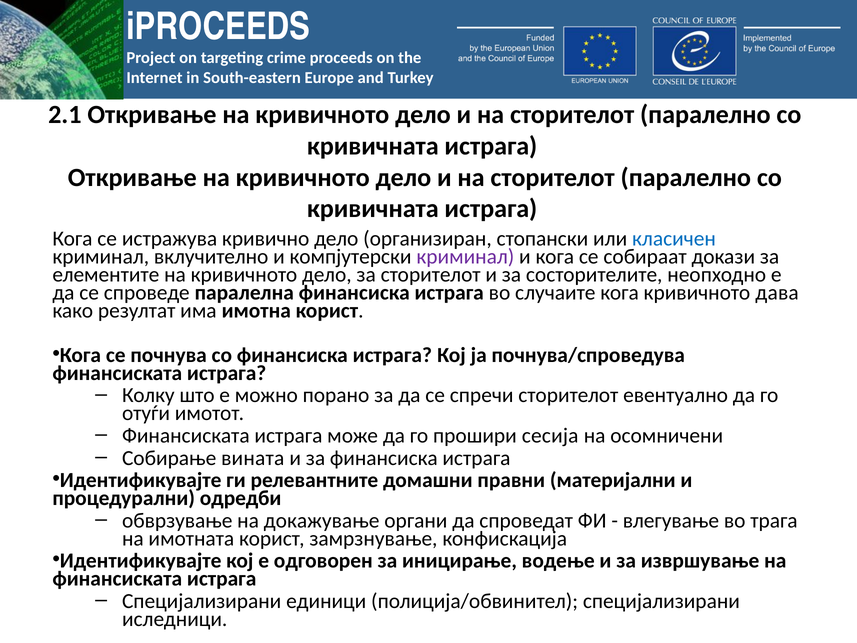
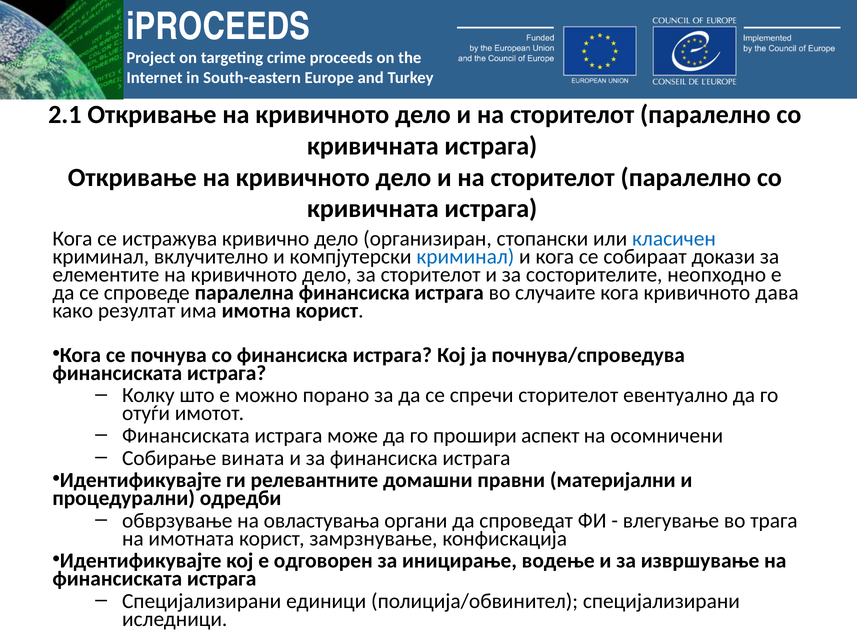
криминал colour: purple -> blue (465, 257)
сесија: сесија -> аспект (550, 435)
докажување: докажување -> овластувања (322, 520)
